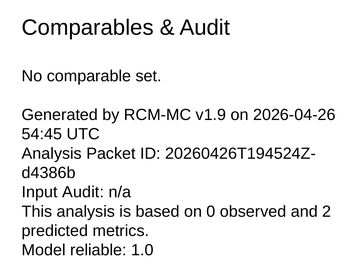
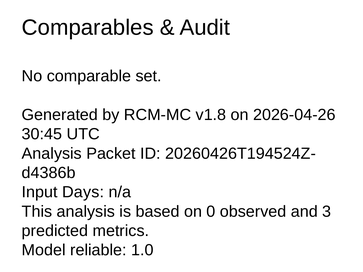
v1.9: v1.9 -> v1.8 (211, 115)
54:45: 54:45 -> 30:45 (42, 134)
Input Audit: Audit -> Days (83, 192)
2: 2 -> 3 (327, 212)
